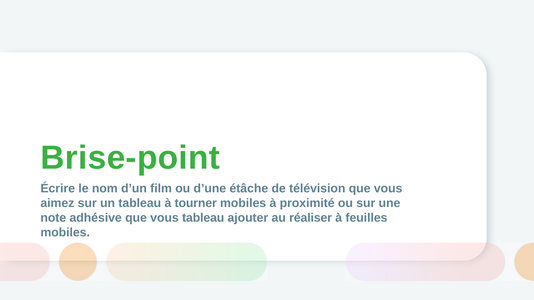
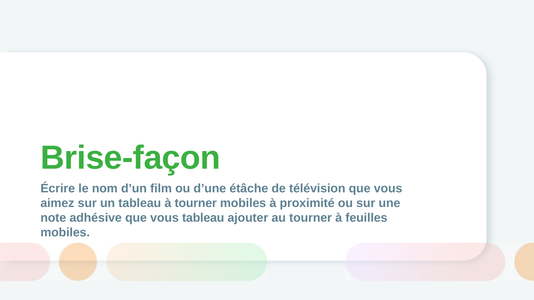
Brise-point: Brise-point -> Brise-façon (131, 158)
au réaliser: réaliser -> tourner (311, 218)
